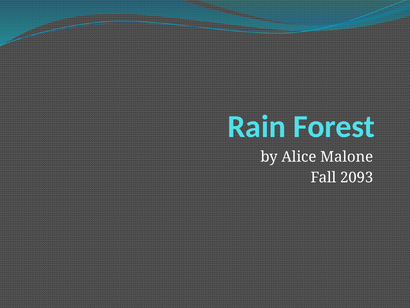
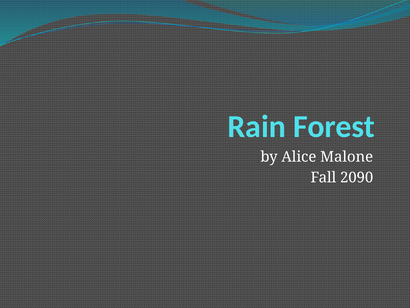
2093: 2093 -> 2090 (357, 177)
